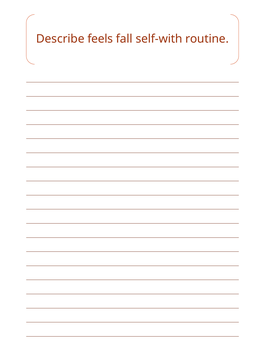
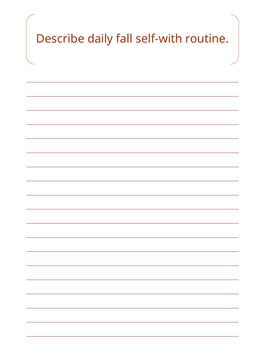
feels: feels -> daily (100, 39)
